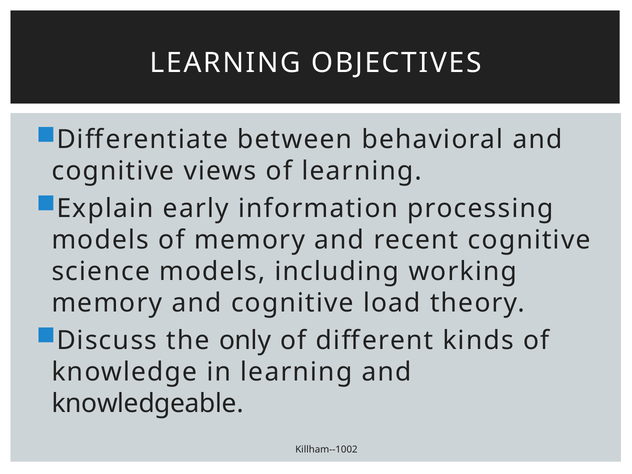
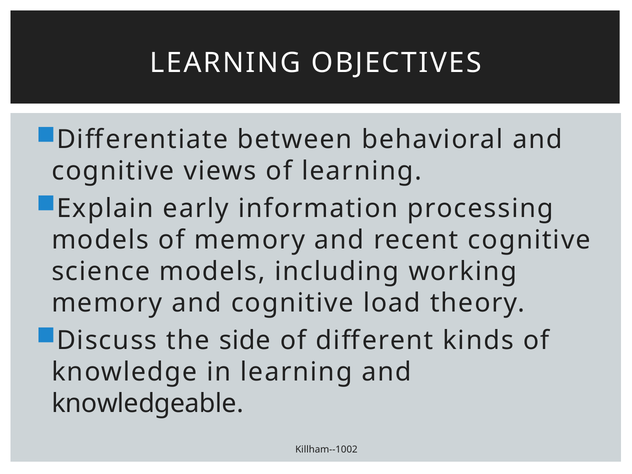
only: only -> side (245, 340)
